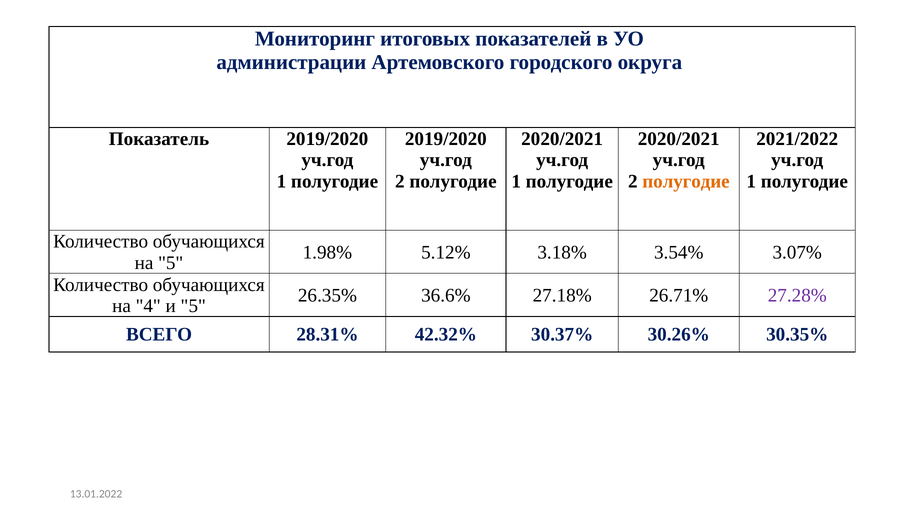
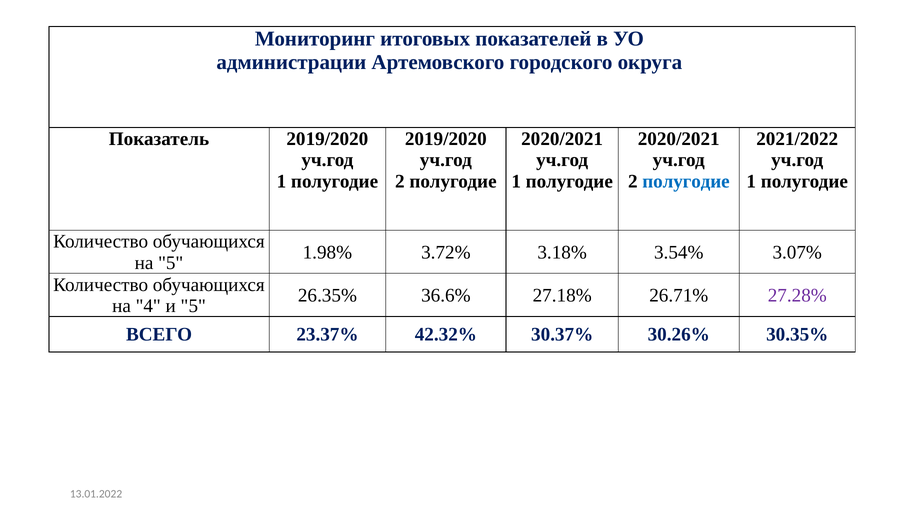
полугодие colour: orange -> blue (686, 181)
5.12%: 5.12% -> 3.72% (446, 252)
28.31%: 28.31% -> 23.37% (327, 334)
